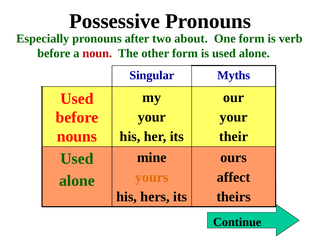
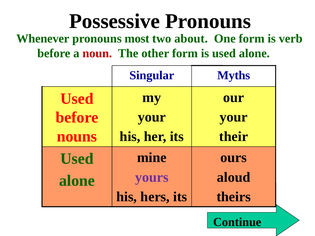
Especially: Especially -> Whenever (43, 39)
after: after -> most (137, 39)
yours colour: orange -> purple (152, 177)
affect: affect -> aloud (234, 177)
